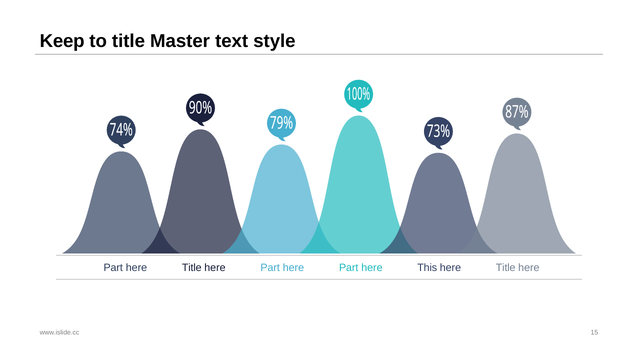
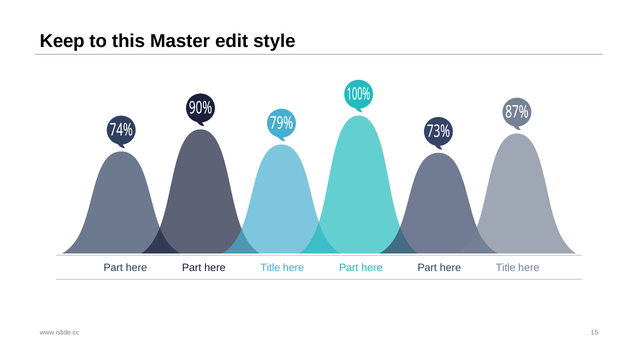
to title: title -> this (128, 41)
text: text -> edit (232, 41)
Title: Title -> Part (192, 267)
Part: Part -> Title (270, 267)
This: This -> Part (427, 267)
